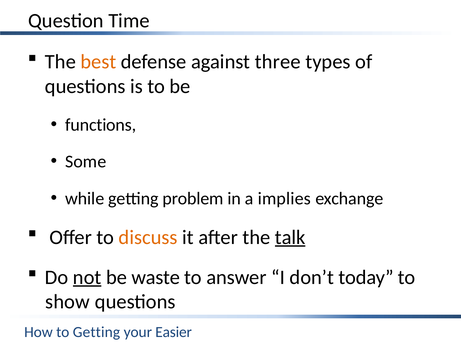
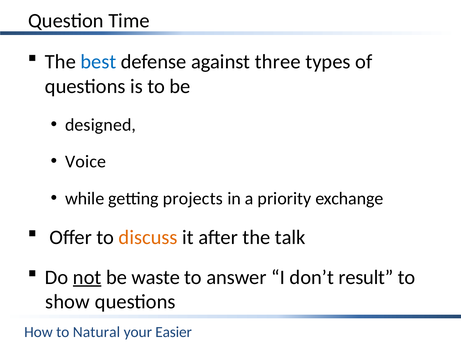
best colour: orange -> blue (98, 62)
functions: functions -> designed (101, 125)
Some: Some -> Voice (86, 162)
problem: problem -> projects (193, 198)
implies: implies -> priority (284, 198)
talk underline: present -> none (290, 237)
today: today -> result (366, 277)
to Getting: Getting -> Natural (96, 332)
